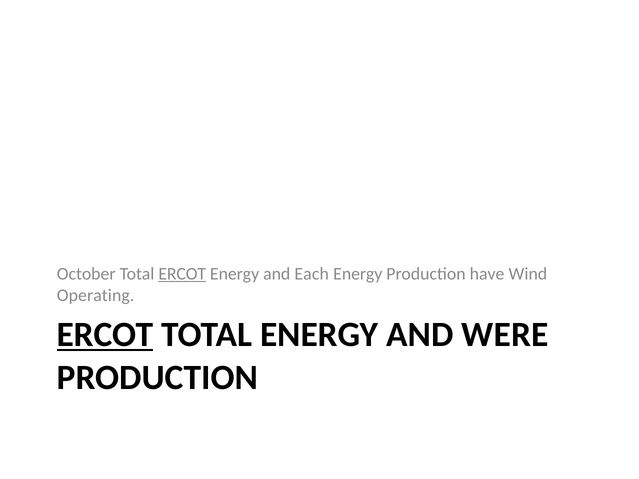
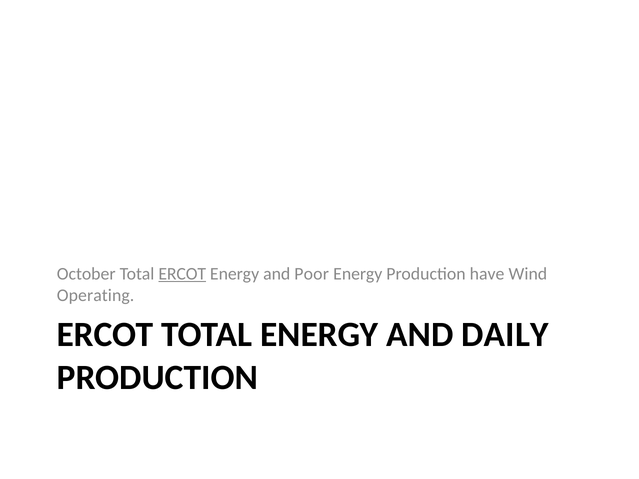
Each: Each -> Poor (312, 274)
ERCOT underline: present -> none (105, 335)
WERE: WERE -> DAILY (505, 335)
